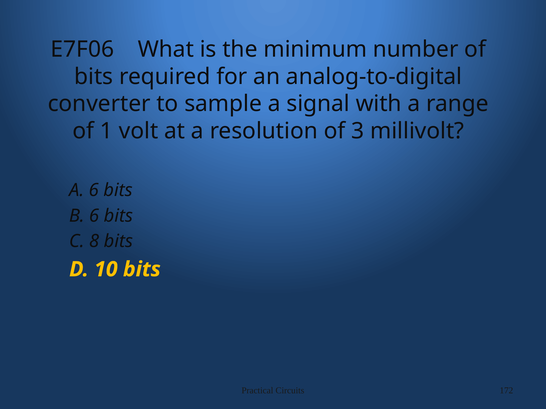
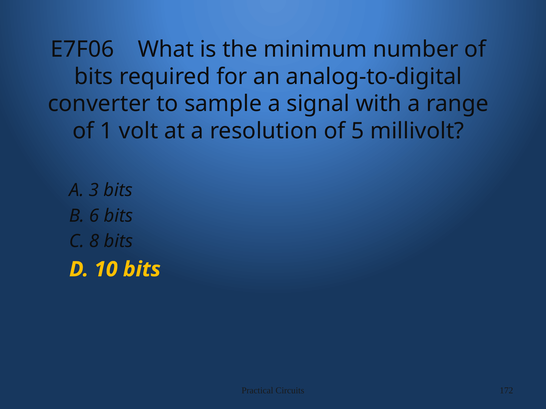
3: 3 -> 5 (358, 131)
A 6: 6 -> 3 (94, 191)
